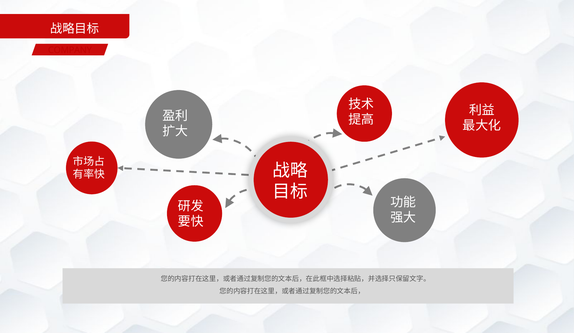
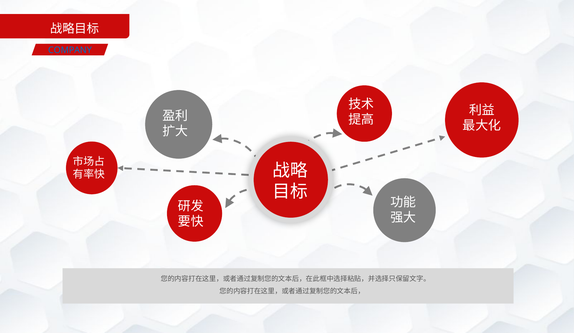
COMPANY colour: red -> blue (70, 50)
